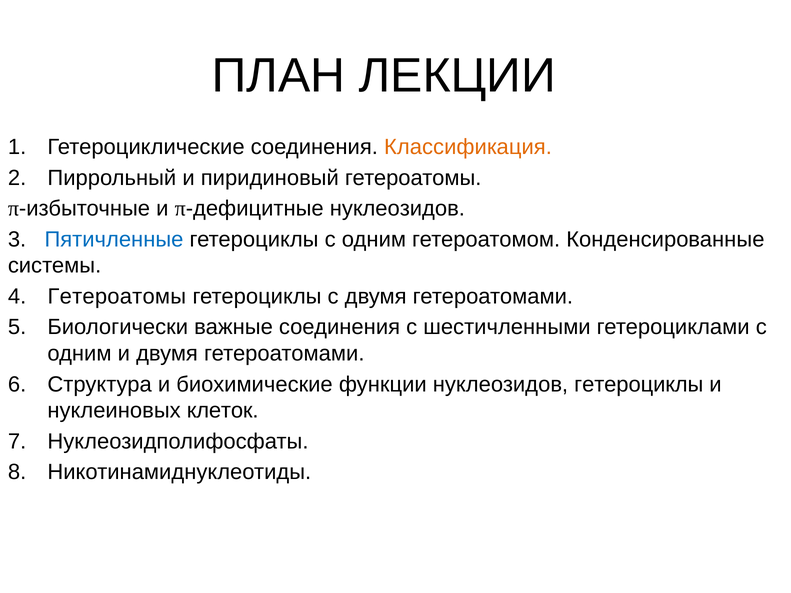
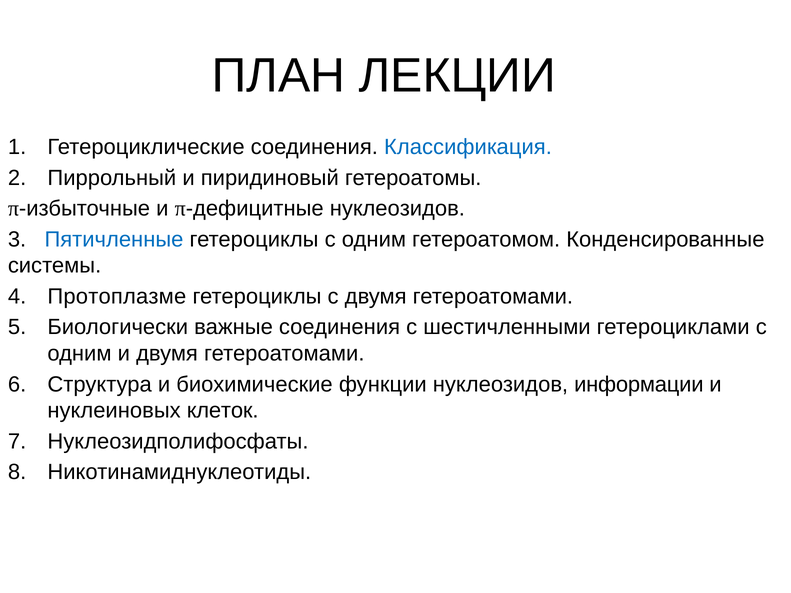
Классификация colour: orange -> blue (468, 147)
Гетероатомы: Гетероатомы -> Протоплазме (117, 297)
нуклеозидов гетероциклы: гетероциклы -> информации (639, 384)
